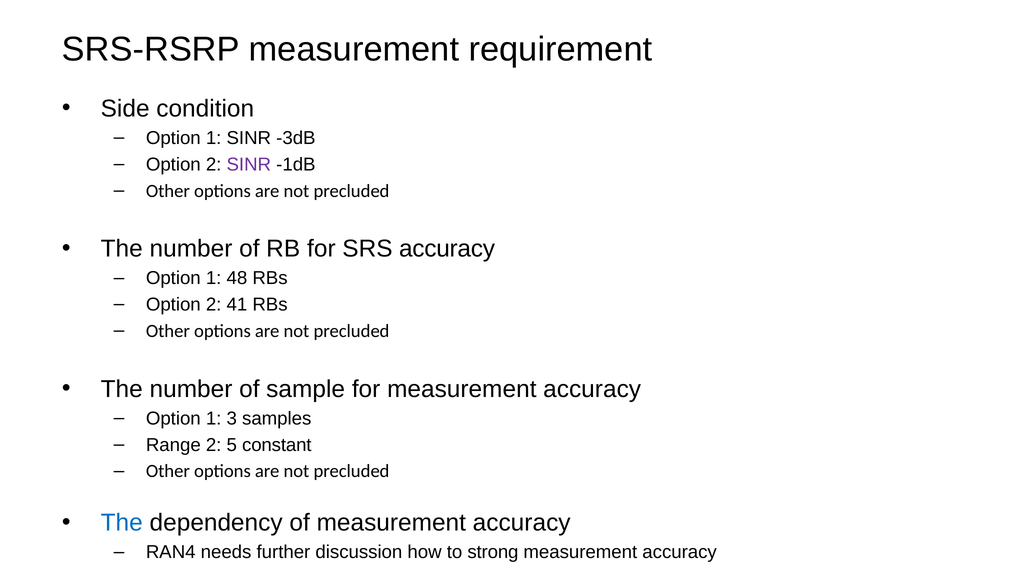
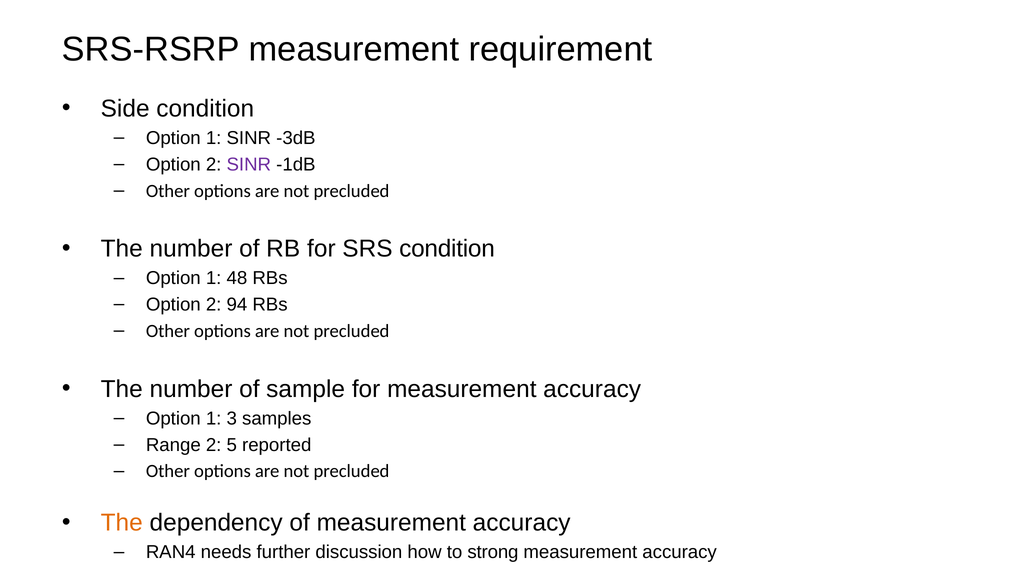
SRS accuracy: accuracy -> condition (447, 249)
41: 41 -> 94 (237, 305)
constant: constant -> reported (277, 445)
The colour: blue -> orange (122, 523)
